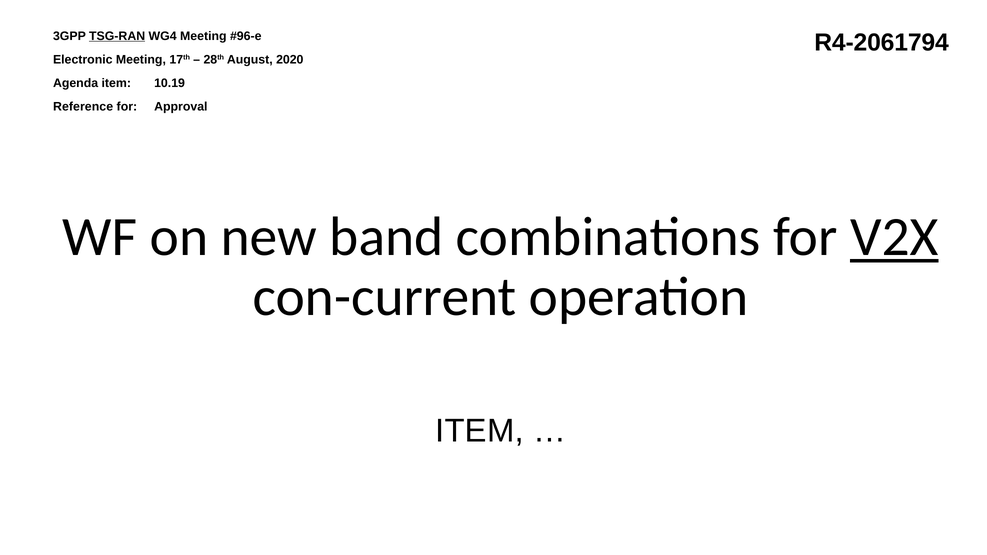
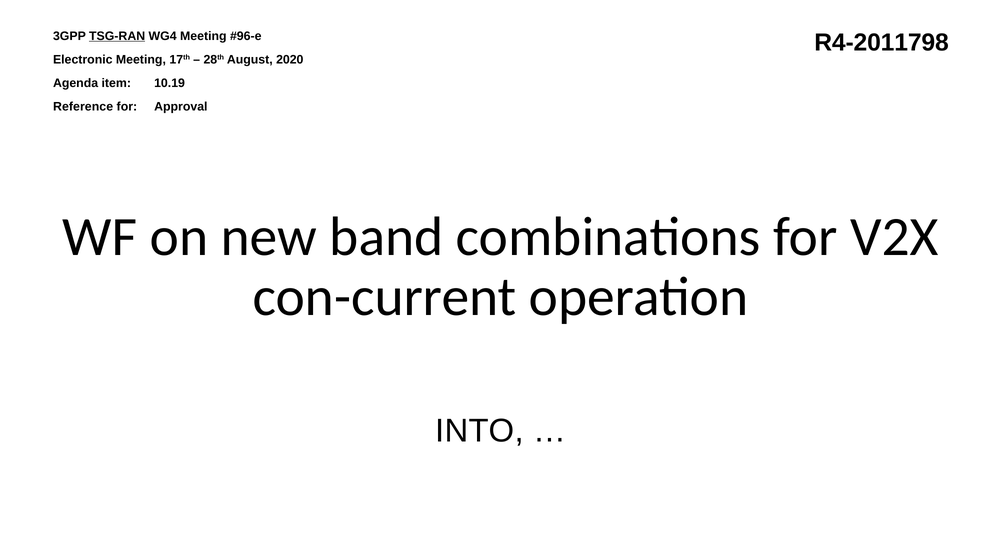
R4-2061794: R4-2061794 -> R4-2011798 (882, 43)
V2X underline: present -> none (894, 237)
ITEM: ITEM -> INTO (480, 431)
